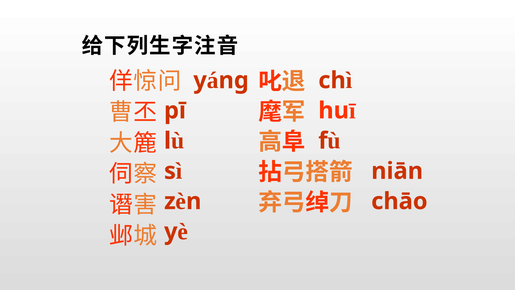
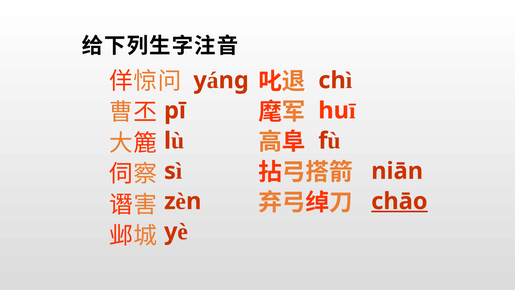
chāo underline: none -> present (399, 201)
